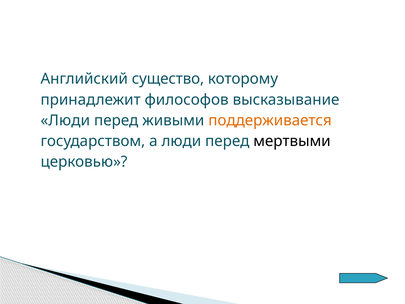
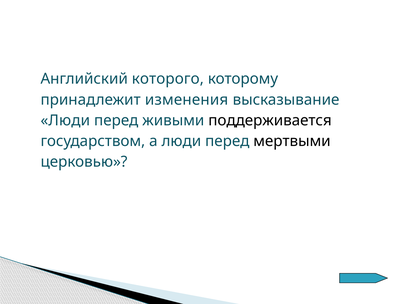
существо: существо -> которого (168, 79)
философов: философов -> изменения (187, 100)
поддерживается colour: orange -> black (270, 120)
